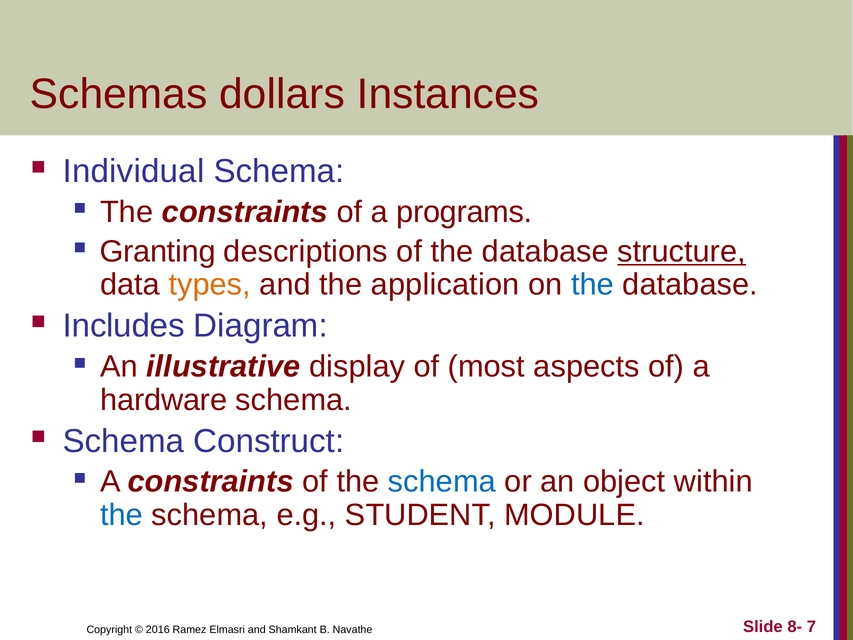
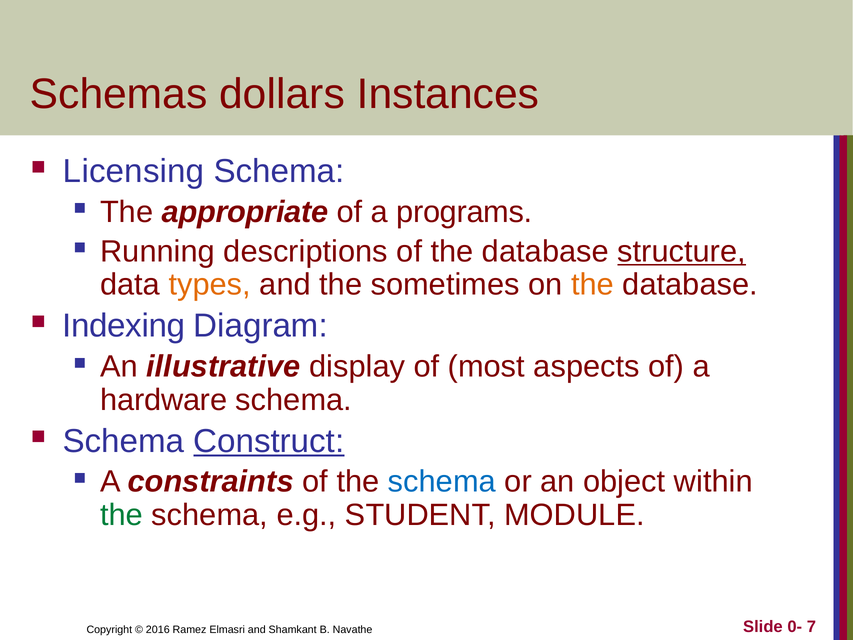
Individual: Individual -> Licensing (134, 171)
The constraints: constraints -> appropriate (245, 212)
Granting: Granting -> Running (158, 251)
application: application -> sometimes (445, 285)
the colour: blue -> orange (593, 285)
Includes: Includes -> Indexing (124, 326)
Construct underline: none -> present (269, 441)
the colour: blue -> green (122, 515)
8-: 8- -> 0- (795, 627)
